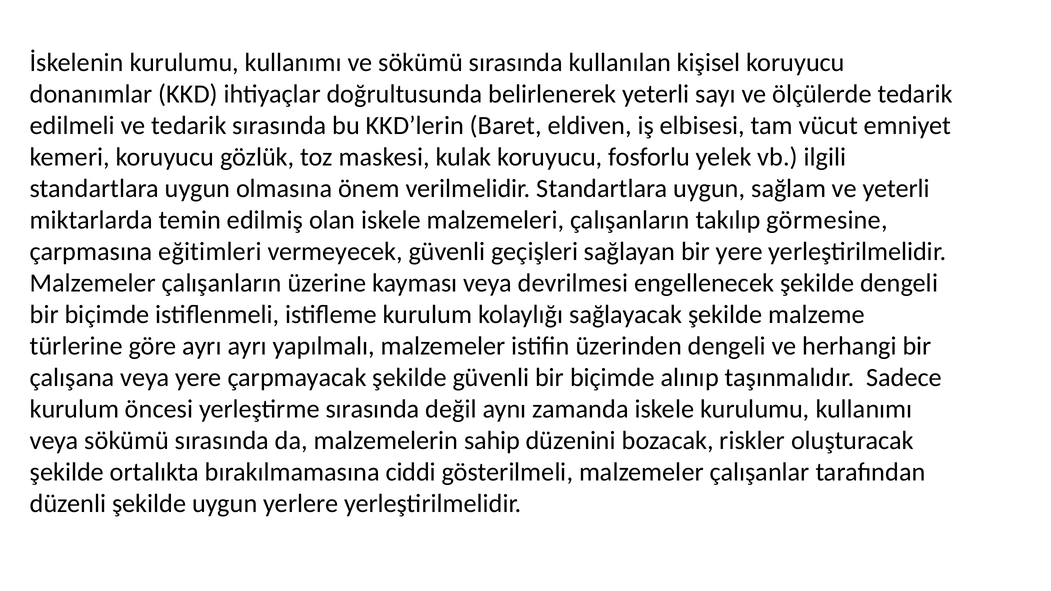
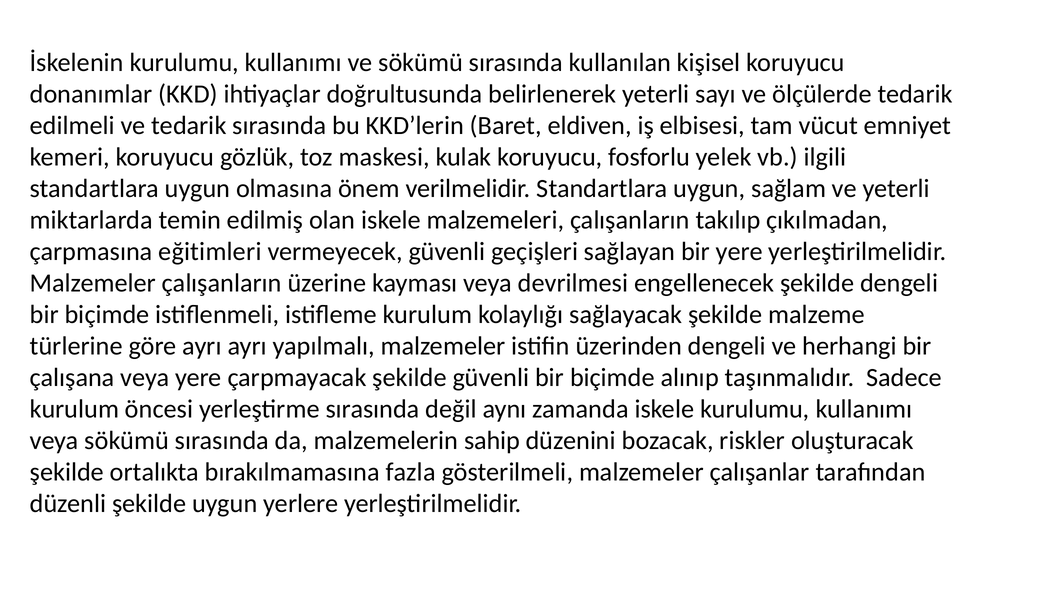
görmesine: görmesine -> çıkılmadan (827, 220)
ciddi: ciddi -> fazla (411, 472)
